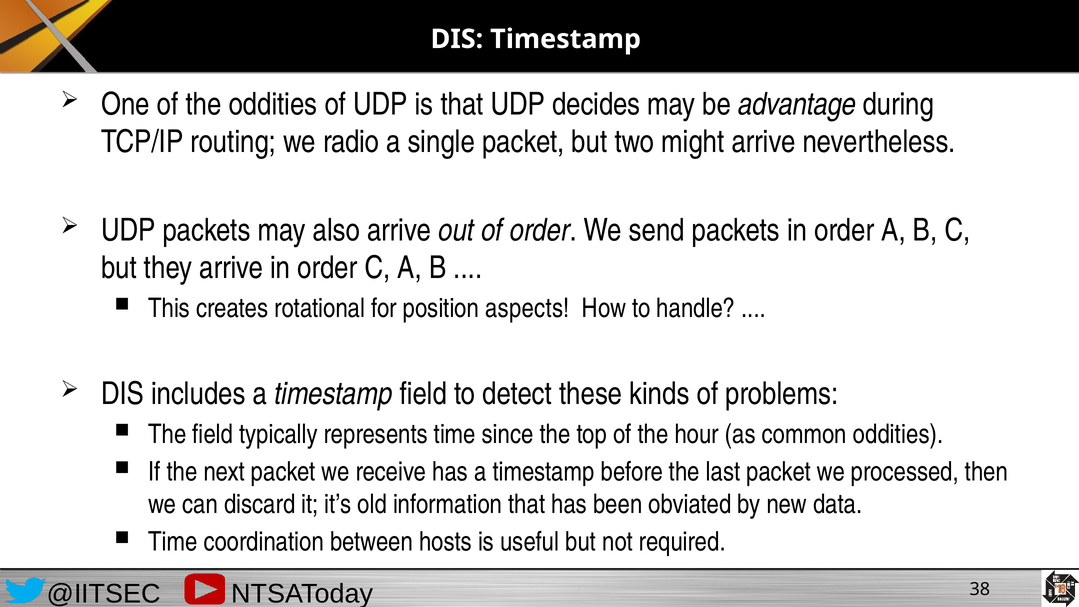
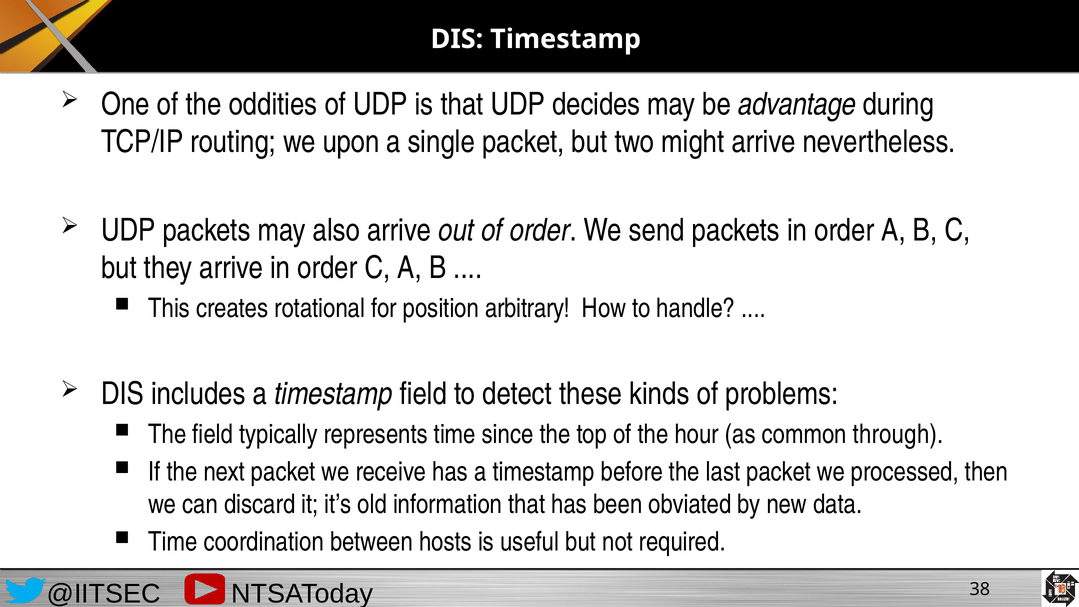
radio: radio -> upon (351, 142)
aspects: aspects -> arbitrary (528, 308)
common oddities: oddities -> through (898, 434)
